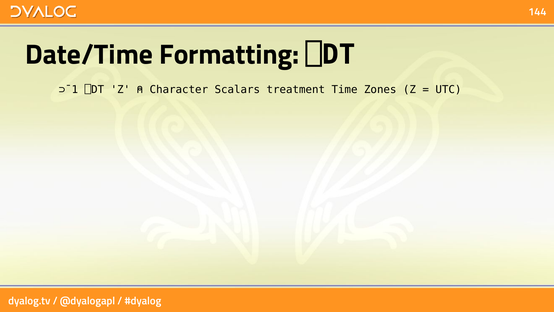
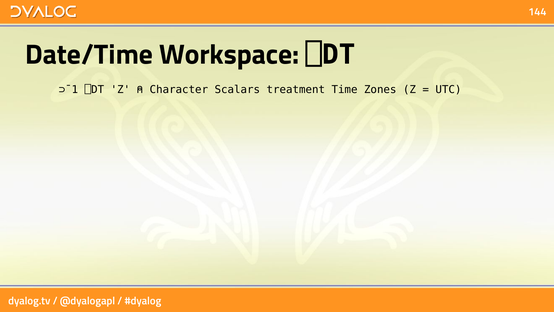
Formatting: Formatting -> Workspace (229, 55)
